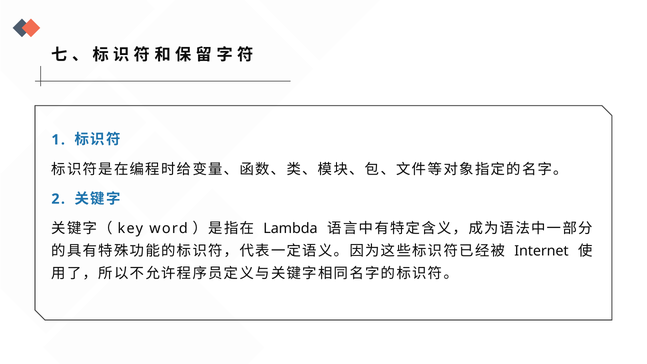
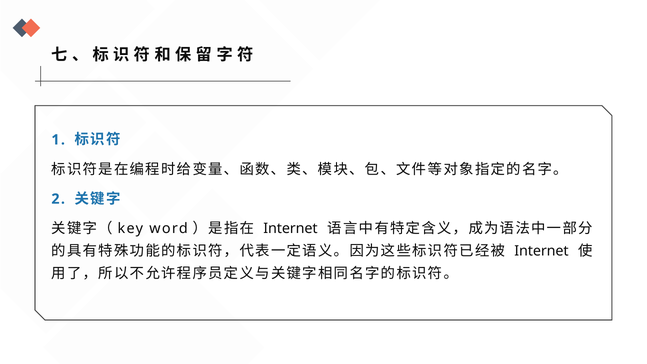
Lambda: Lambda -> Internet (290, 229)
